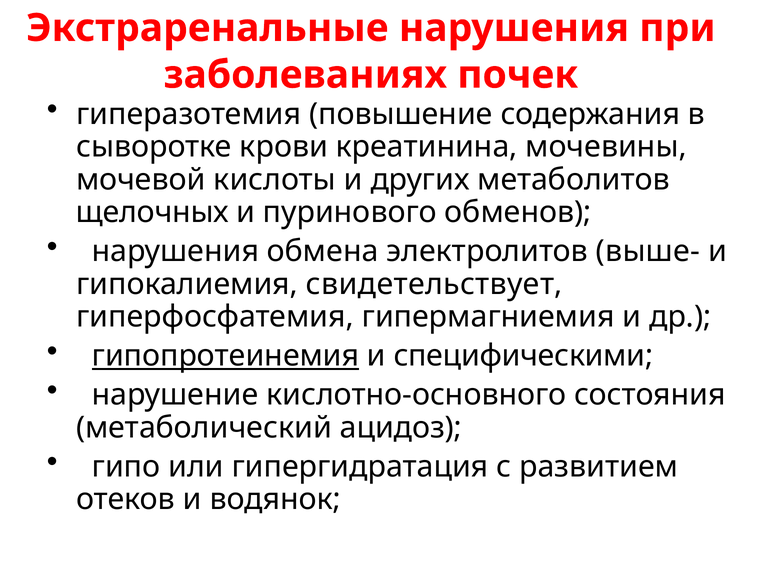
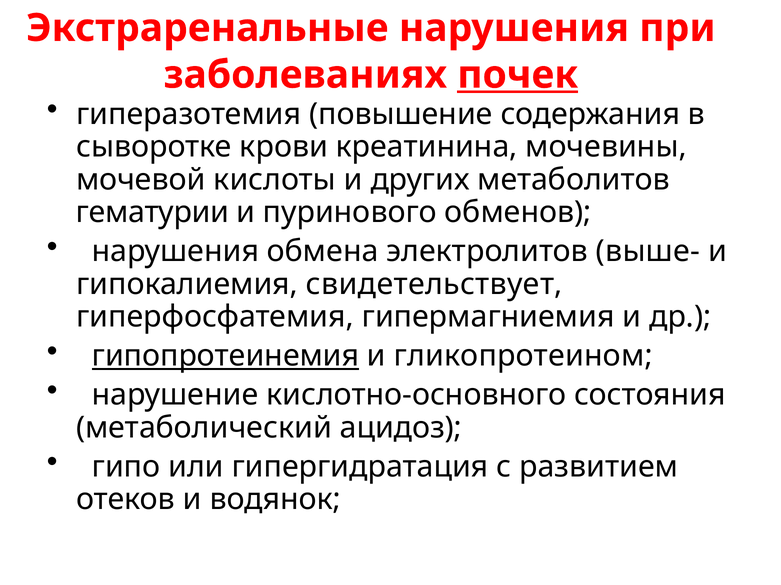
почек underline: none -> present (518, 75)
щелочных: щелочных -> гематурии (152, 213)
специфическими: специфическими -> гликопротеином (523, 356)
